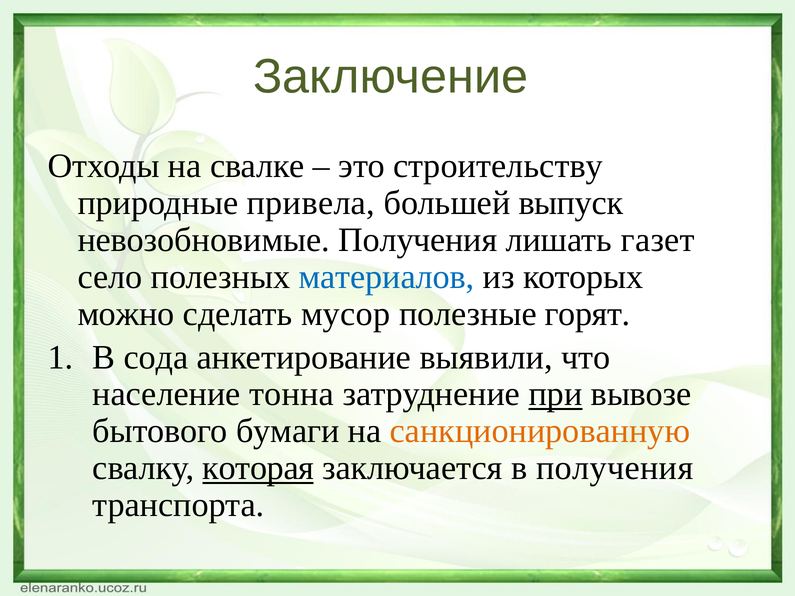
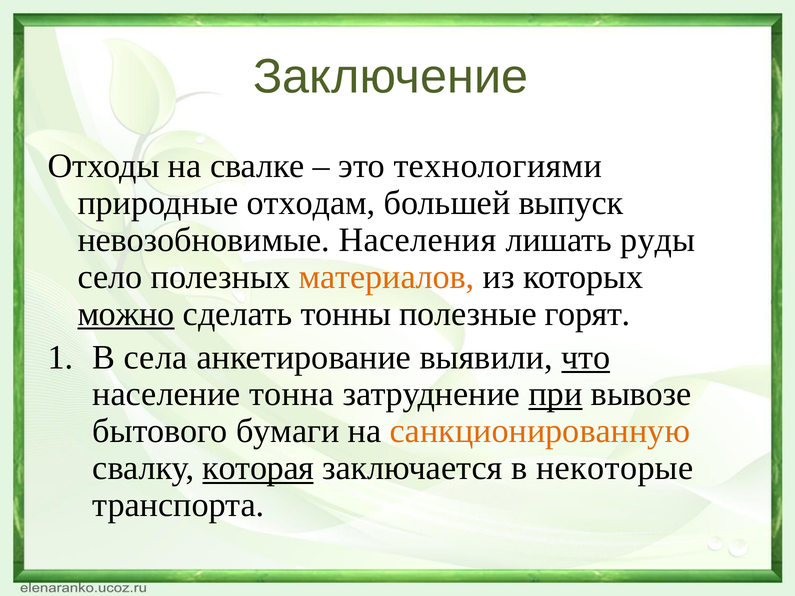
строительству: строительству -> технологиями (498, 166)
привела: привела -> отходам (311, 203)
невозобновимые Получения: Получения -> Населения (418, 240)
газет: газет -> руды (658, 240)
материалов colour: blue -> orange (387, 277)
можно underline: none -> present (126, 314)
мусор: мусор -> тонны (346, 314)
сода: сода -> села (156, 357)
что underline: none -> present (586, 357)
в получения: получения -> некоторые (615, 468)
